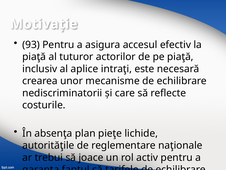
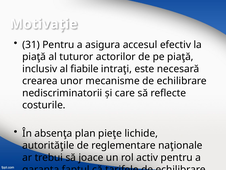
93: 93 -> 31 (31, 45)
aplice: aplice -> fiabile (85, 69)
